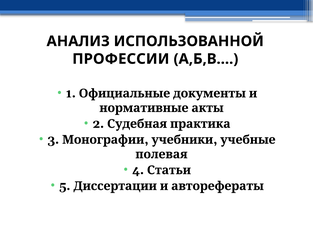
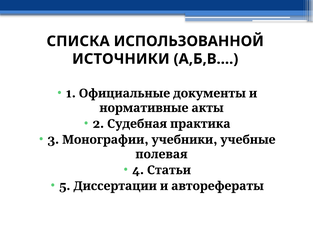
АНАЛИЗ: АНАЛИЗ -> СПИСКА (78, 41)
ПРОФЕССИИ: ПРОФЕССИИ -> ИСТОЧНИКИ (121, 59)
